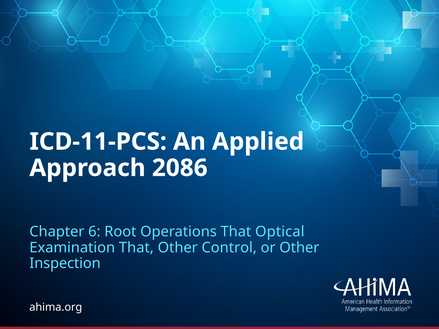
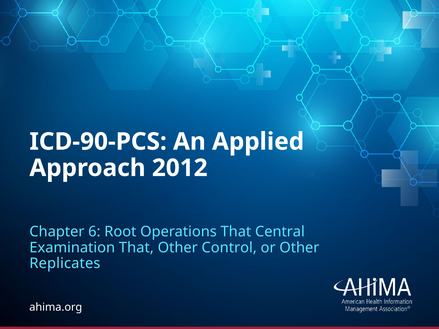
ICD-11-PCS: ICD-11-PCS -> ICD-90-PCS (98, 142)
2086: 2086 -> 2012 (180, 168)
Optical: Optical -> Central (280, 232)
Inspection: Inspection -> Replicates (65, 264)
